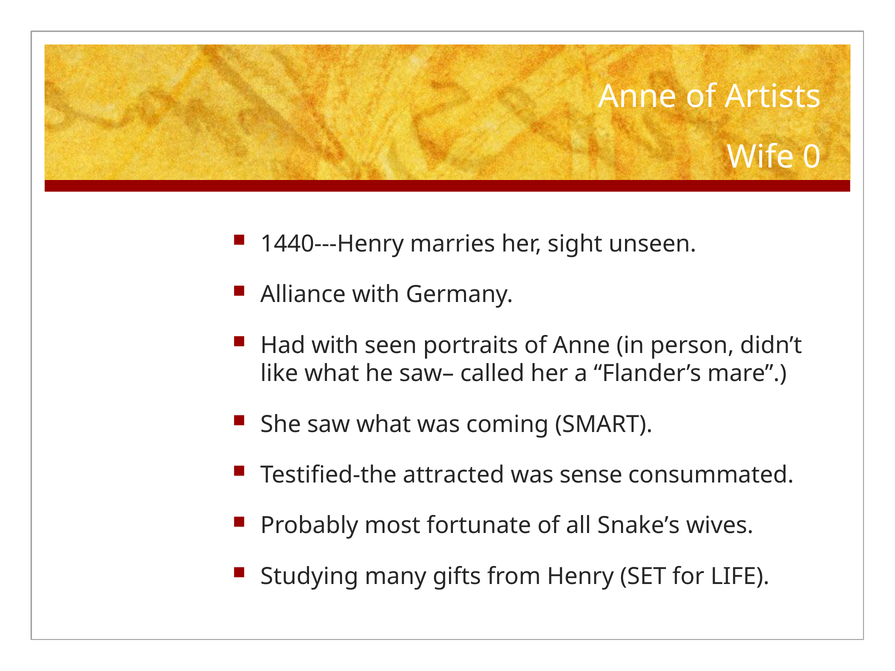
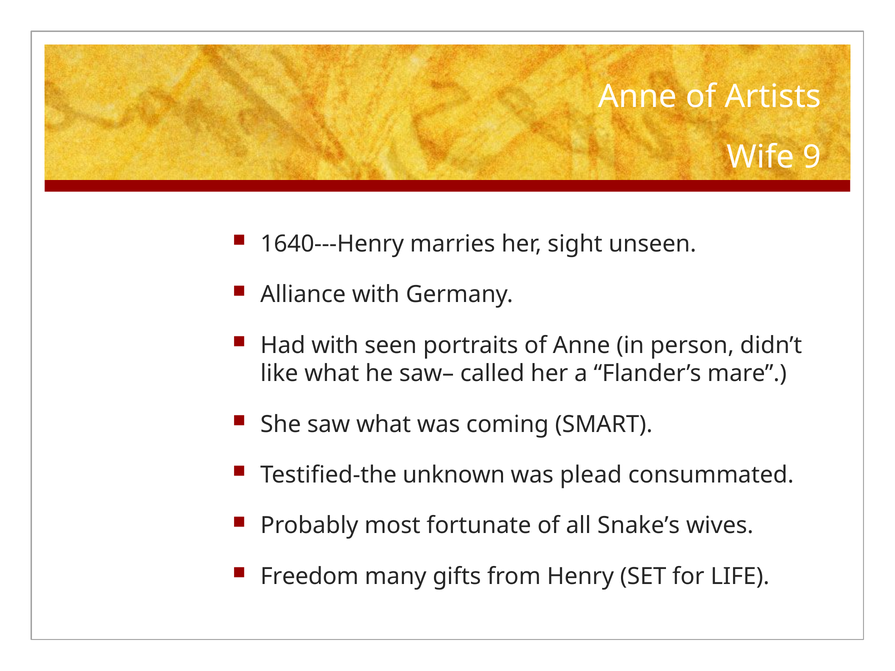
0: 0 -> 9 (812, 157)
1440---Henry: 1440---Henry -> 1640---Henry (332, 244)
attracted: attracted -> unknown (454, 475)
sense: sense -> plead (591, 475)
Studying: Studying -> Freedom (310, 577)
